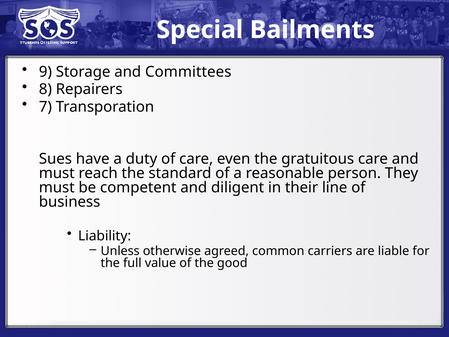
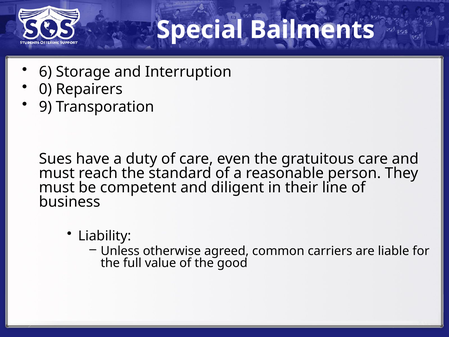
9: 9 -> 6 (45, 72)
Committees: Committees -> Interruption (188, 72)
8: 8 -> 0 (45, 89)
7: 7 -> 9 (45, 107)
